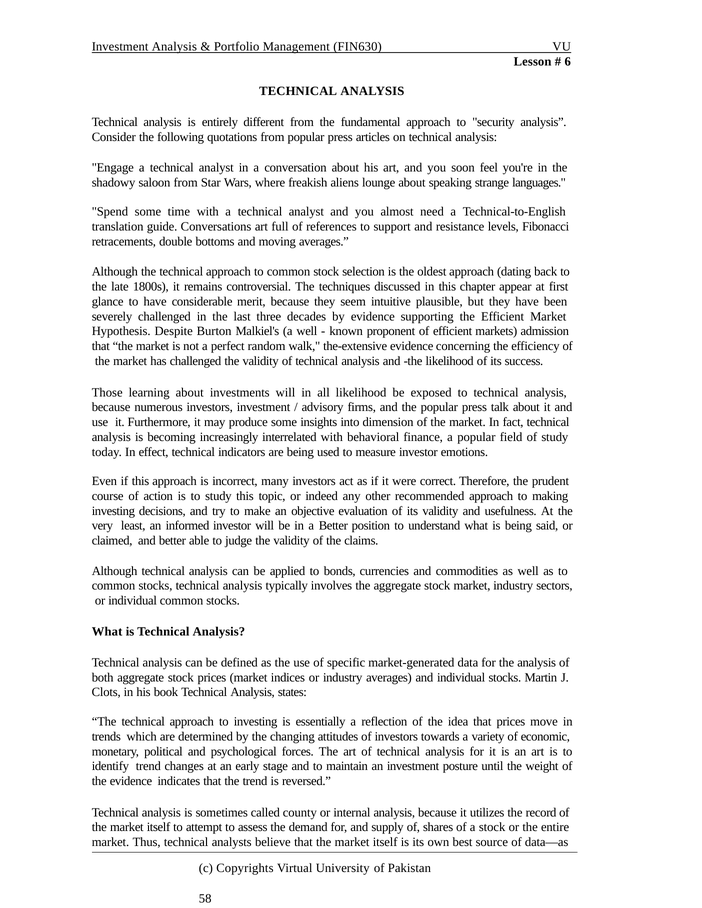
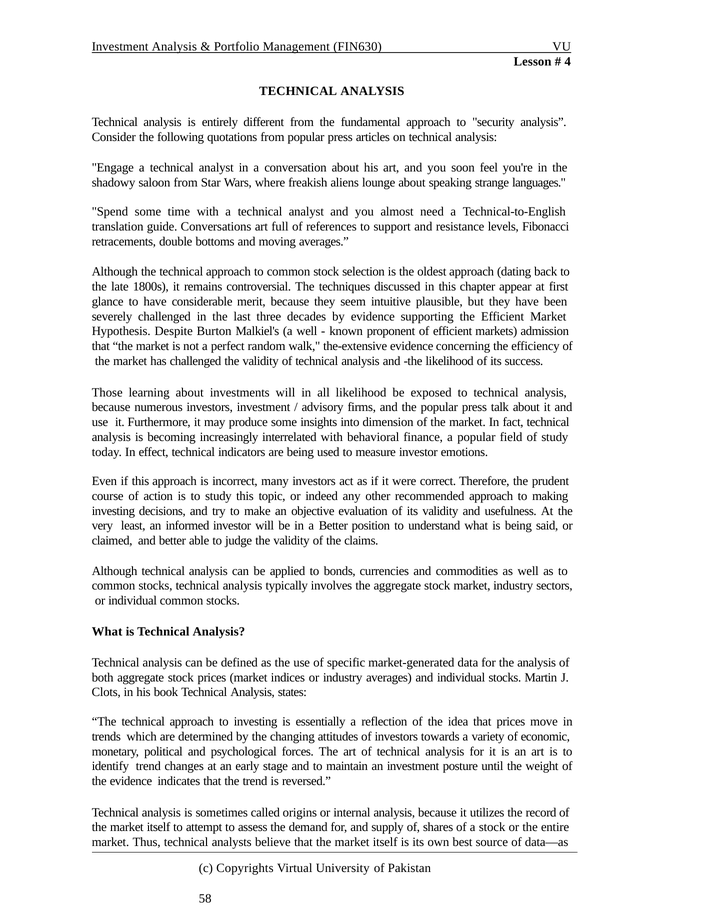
6: 6 -> 4 (568, 62)
county: county -> origins (300, 813)
